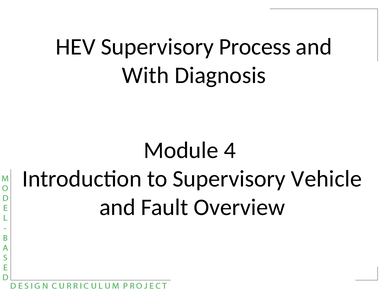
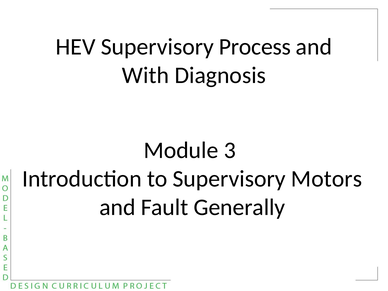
4: 4 -> 3 (230, 150)
Vehicle: Vehicle -> Motors (327, 179)
Overview: Overview -> Generally (239, 207)
